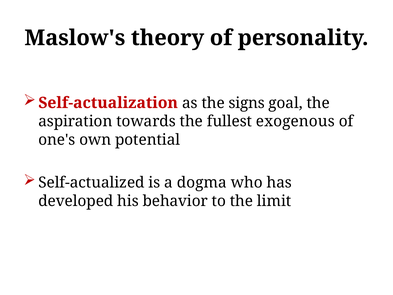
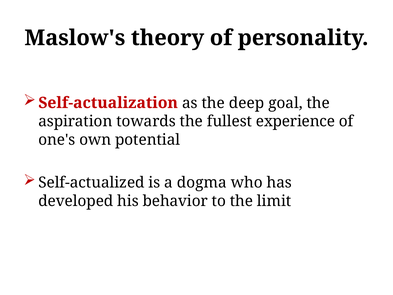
signs: signs -> deep (247, 103)
exogenous: exogenous -> experience (296, 121)
